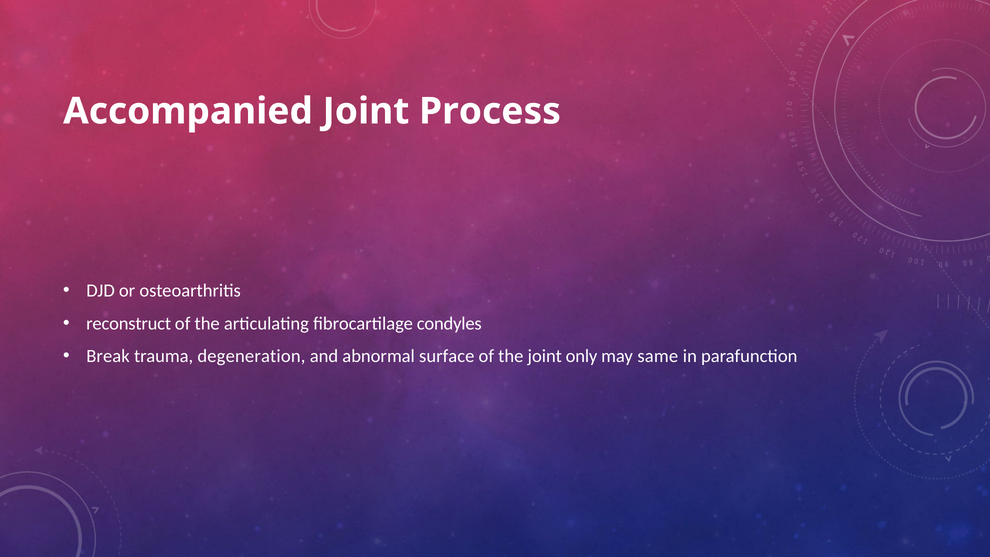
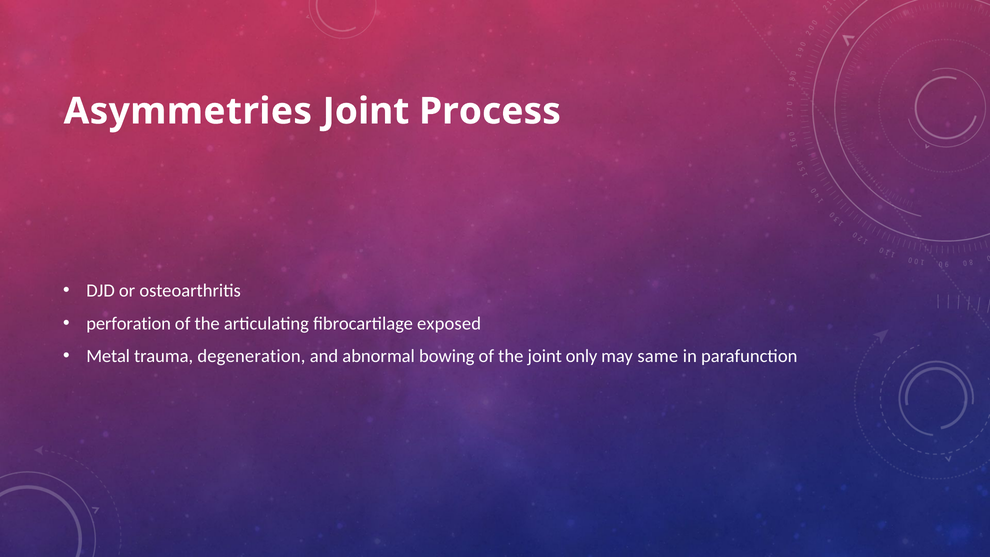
Accompanied: Accompanied -> Asymmetries (188, 111)
reconstruct: reconstruct -> perforation (129, 323)
condyles: condyles -> exposed (449, 323)
Break: Break -> Metal (108, 356)
surface: surface -> bowing (447, 356)
